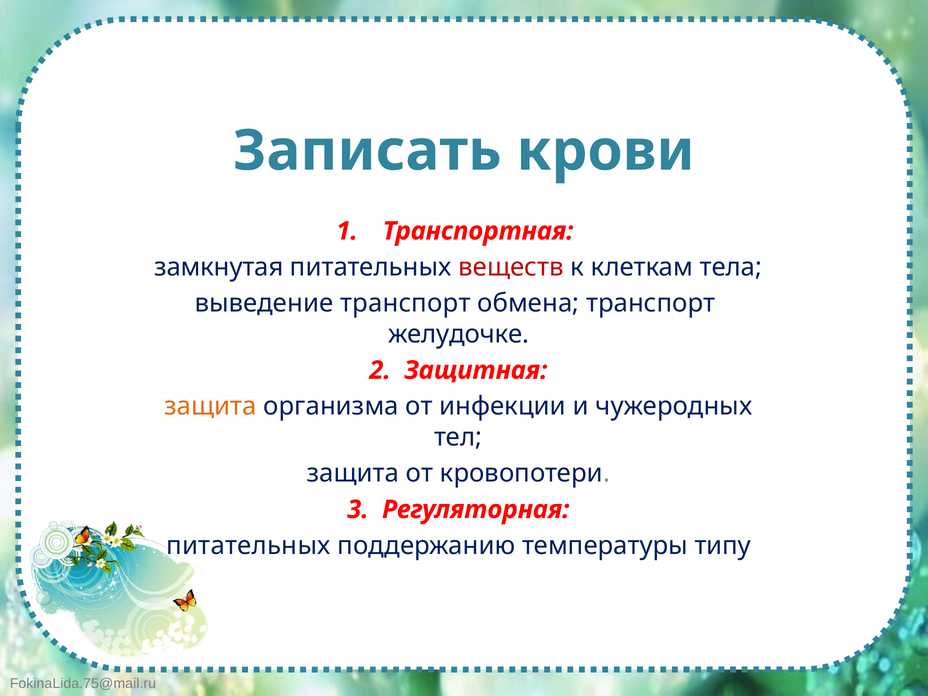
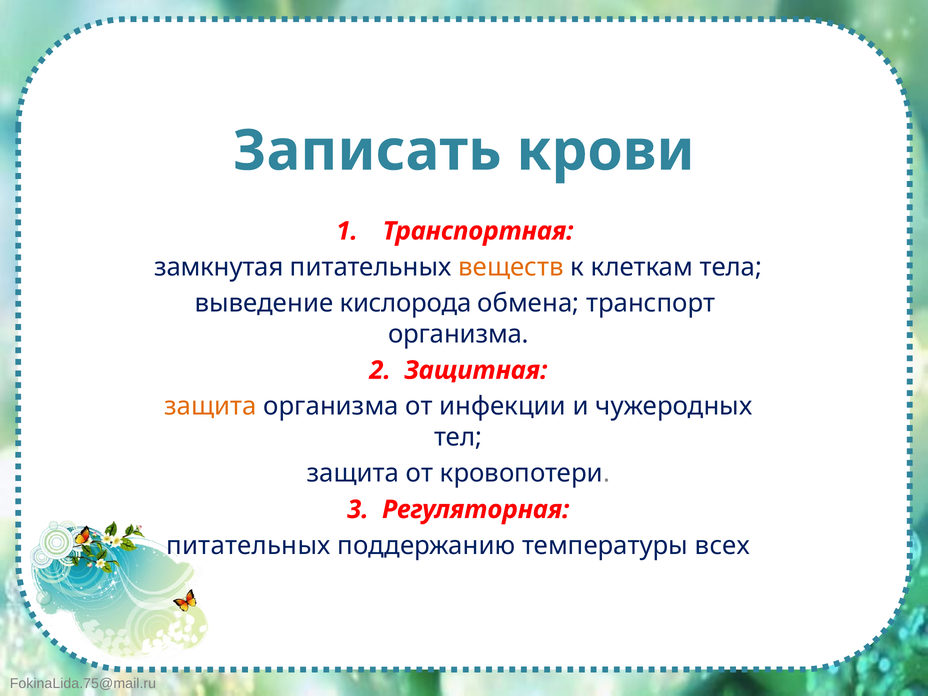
веществ colour: red -> orange (511, 267)
выведение транспорт: транспорт -> кислорода (406, 303)
желудочке: желудочке -> организма (458, 334)
типу: типу -> всех (722, 546)
